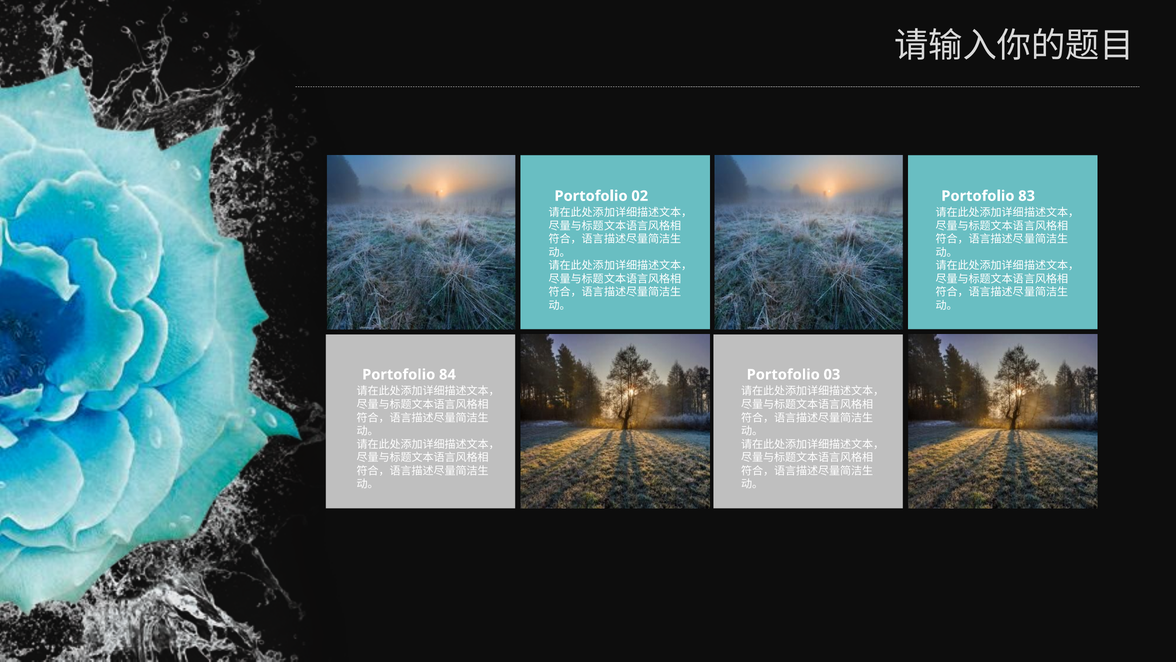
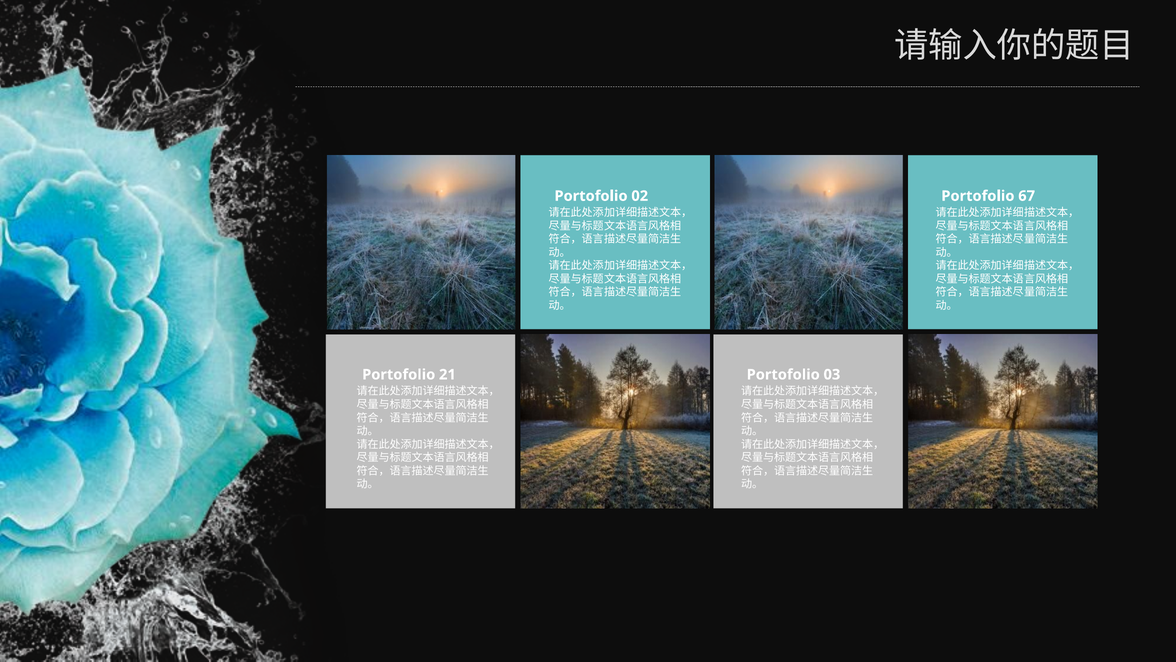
83: 83 -> 67 (1027, 196)
84: 84 -> 21 (447, 374)
